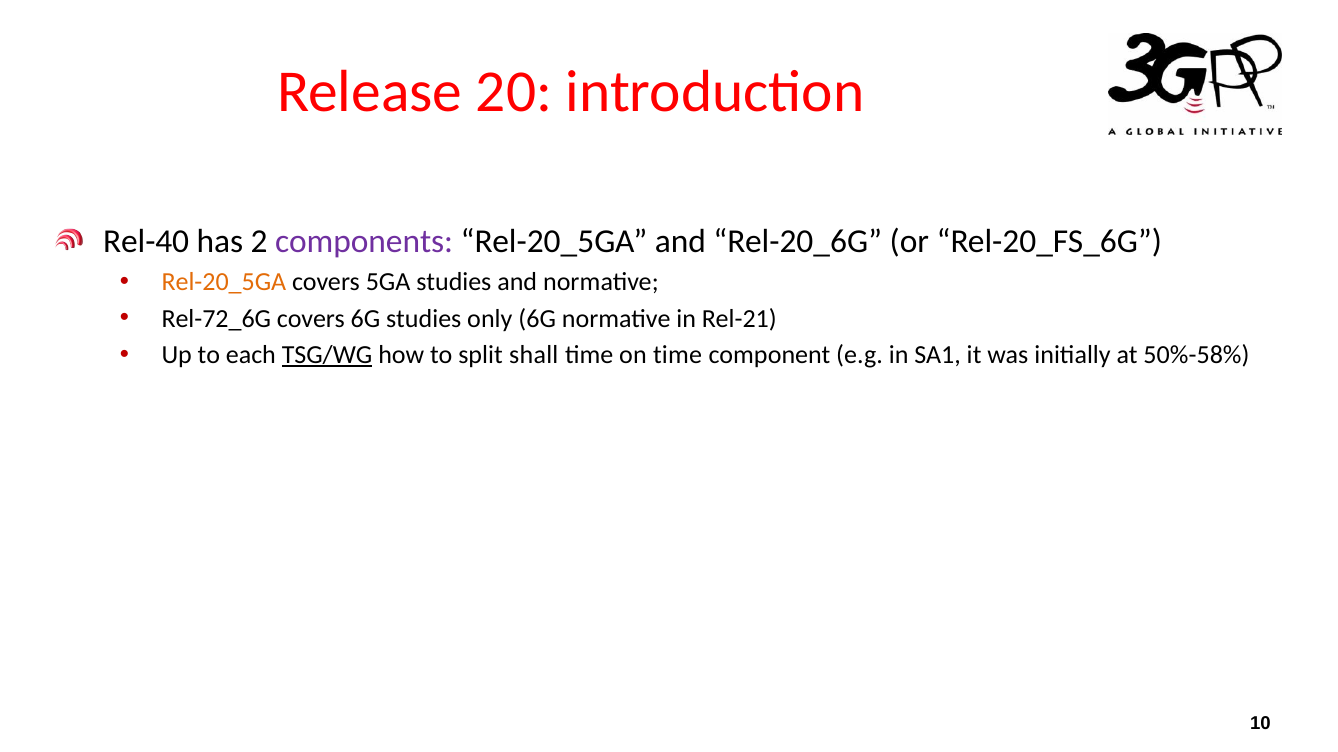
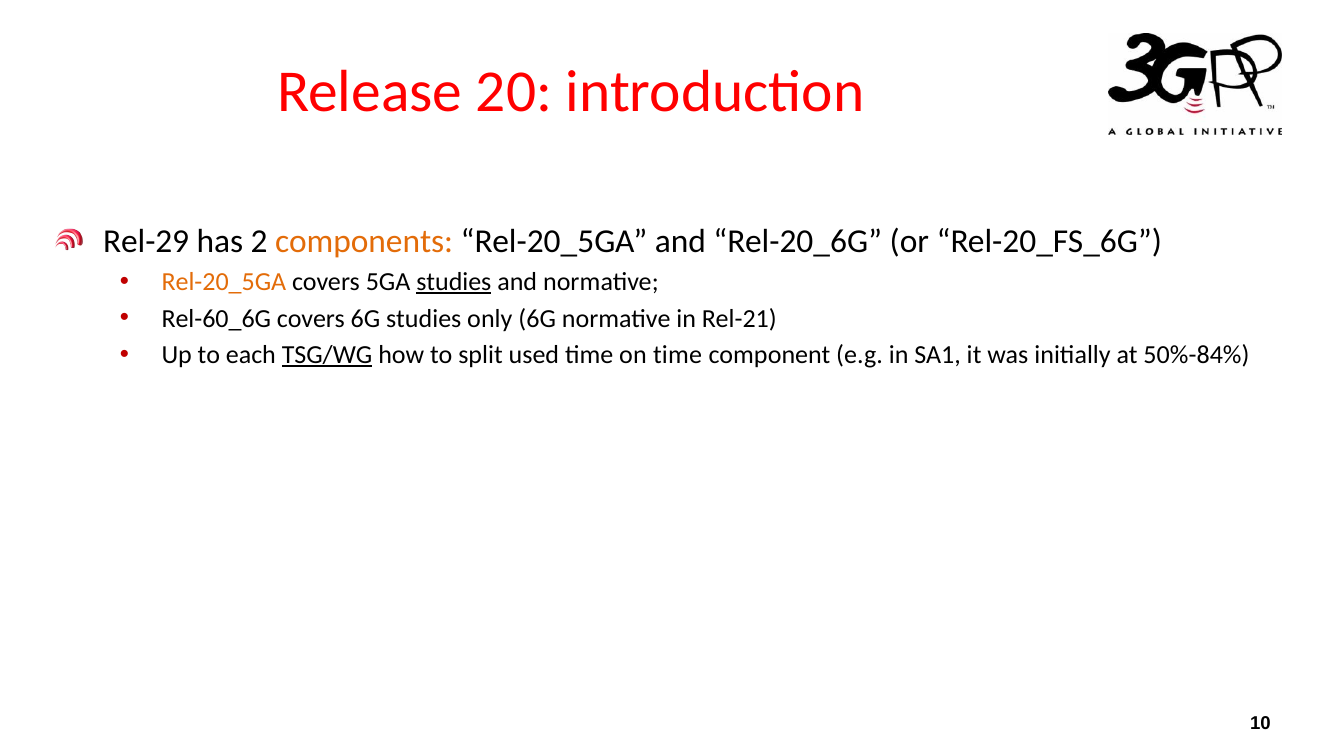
Rel-40: Rel-40 -> Rel-29 (146, 242)
components colour: purple -> orange (364, 242)
studies underline: none -> present (454, 282)
Rel-72_6G: Rel-72_6G -> Rel-60_6G (216, 319)
shall: shall -> used (534, 355)
50%-58%: 50%-58% -> 50%-84% (1196, 355)
